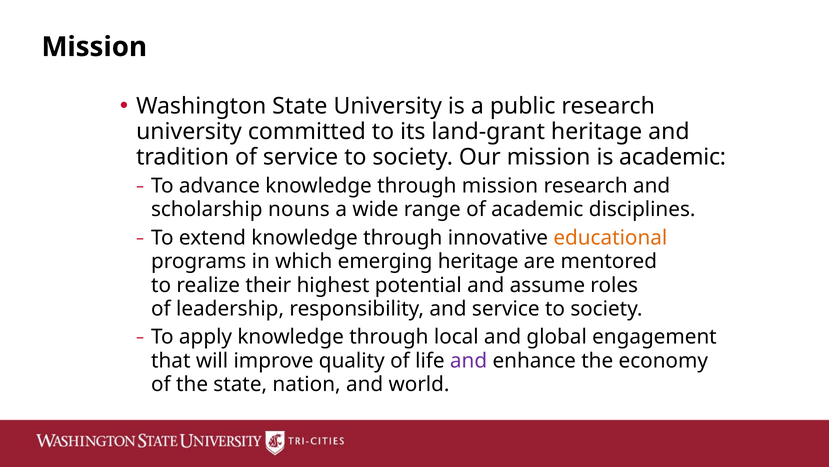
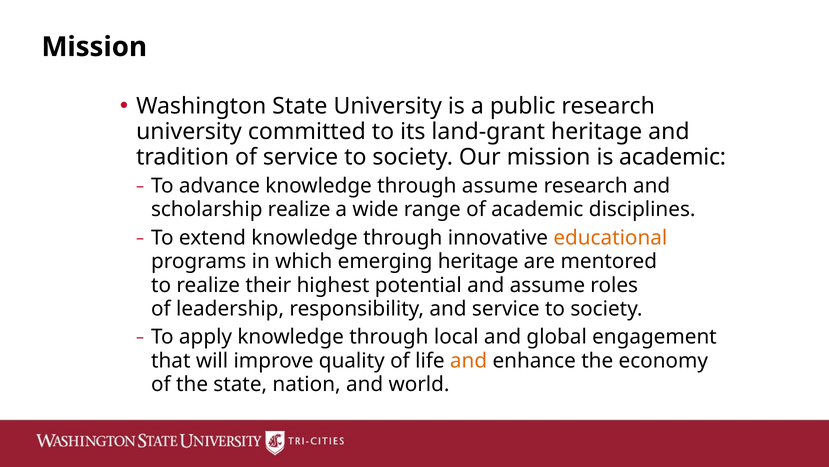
through mission: mission -> assume (500, 186)
scholarship nouns: nouns -> realize (299, 209)
and colour: purple -> orange (469, 360)
